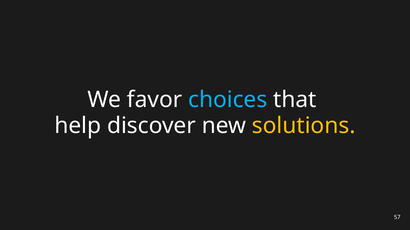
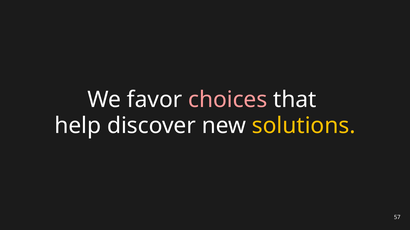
choices colour: light blue -> pink (228, 100)
